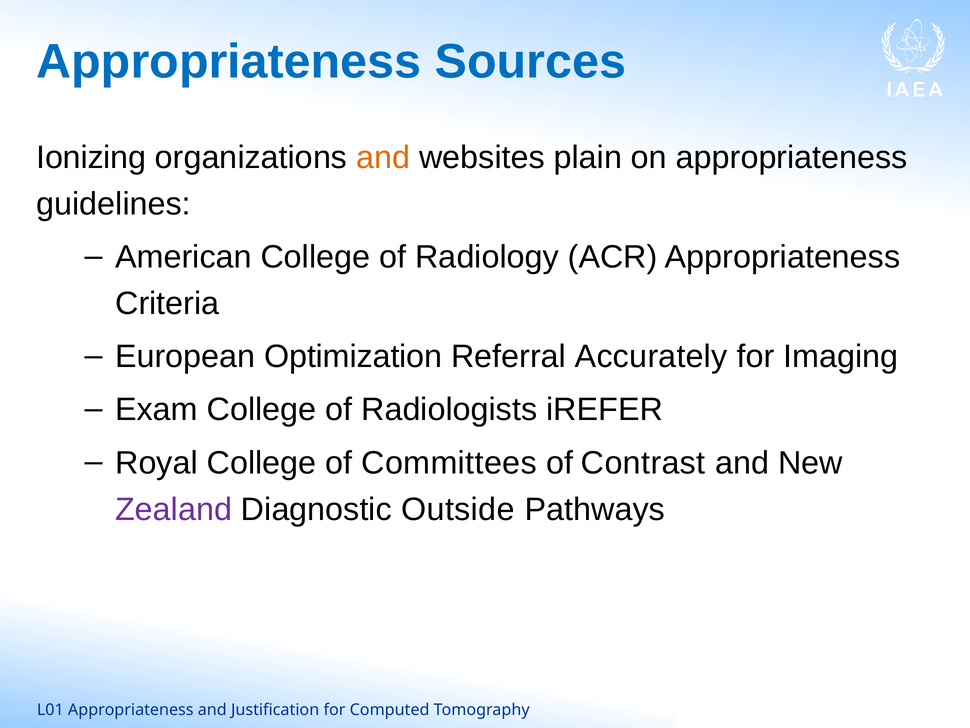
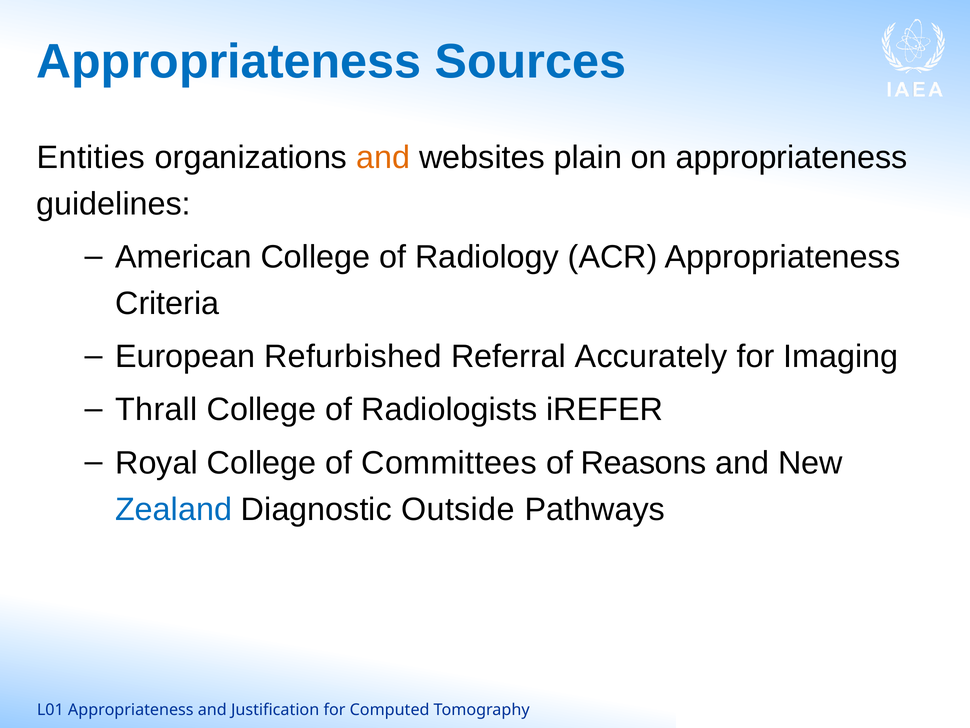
Ionizing: Ionizing -> Entities (91, 157)
Optimization: Optimization -> Refurbished (353, 357)
Exam: Exam -> Thrall (156, 410)
Contrast: Contrast -> Reasons (644, 463)
Zealand colour: purple -> blue (174, 509)
